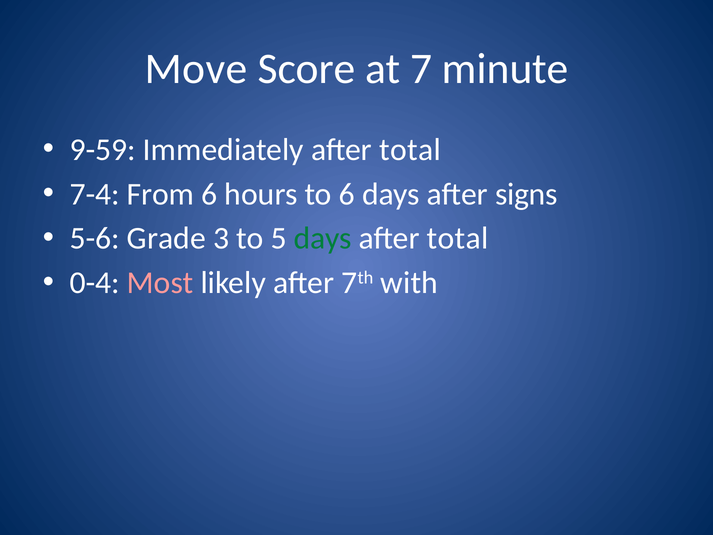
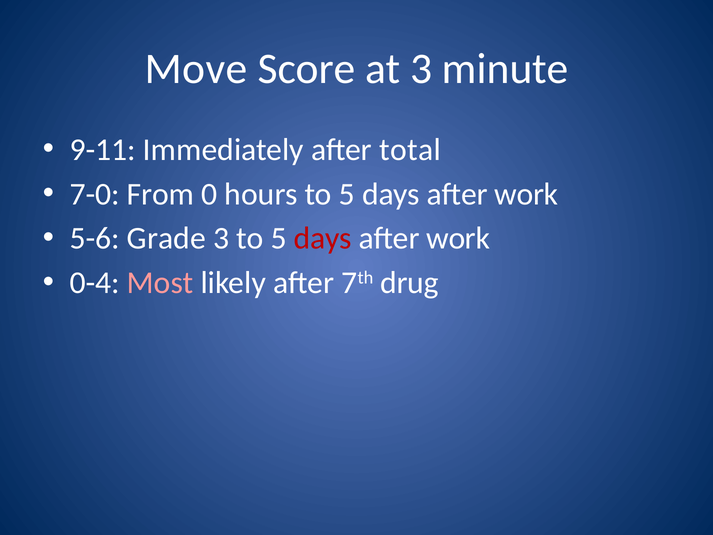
at 7: 7 -> 3 (421, 69)
9-59: 9-59 -> 9-11 (103, 150)
7-4: 7-4 -> 7-0 (95, 194)
From 6: 6 -> 0 (209, 194)
hours to 6: 6 -> 5 (347, 194)
signs: signs -> work (526, 194)
days colour: green -> red (323, 238)
total: total -> work (458, 238)
with: with -> drug (409, 283)
